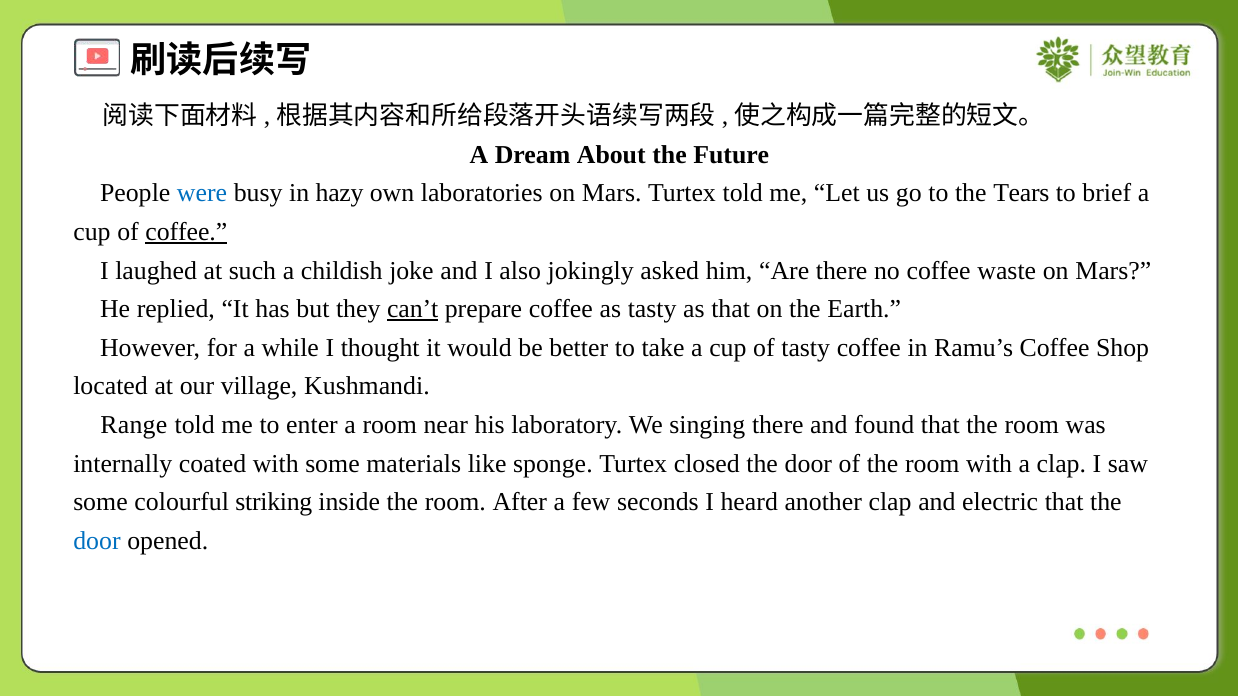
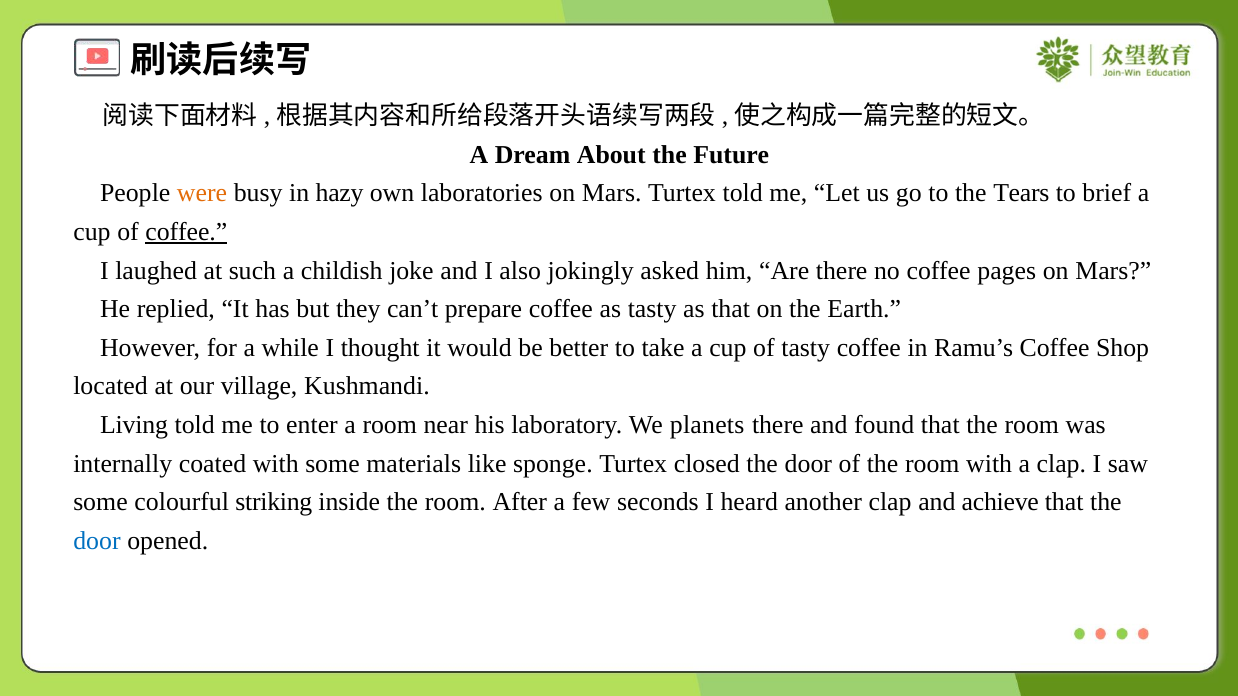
were colour: blue -> orange (202, 193)
waste: waste -> pages (1007, 271)
can’t underline: present -> none (413, 309)
Range: Range -> Living (134, 425)
singing: singing -> planets (707, 425)
electric: electric -> achieve (1000, 503)
